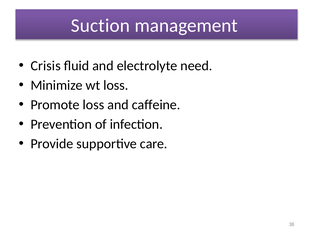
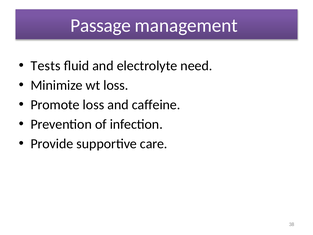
Suction: Suction -> Passage (101, 26)
Crisis: Crisis -> Tests (46, 66)
